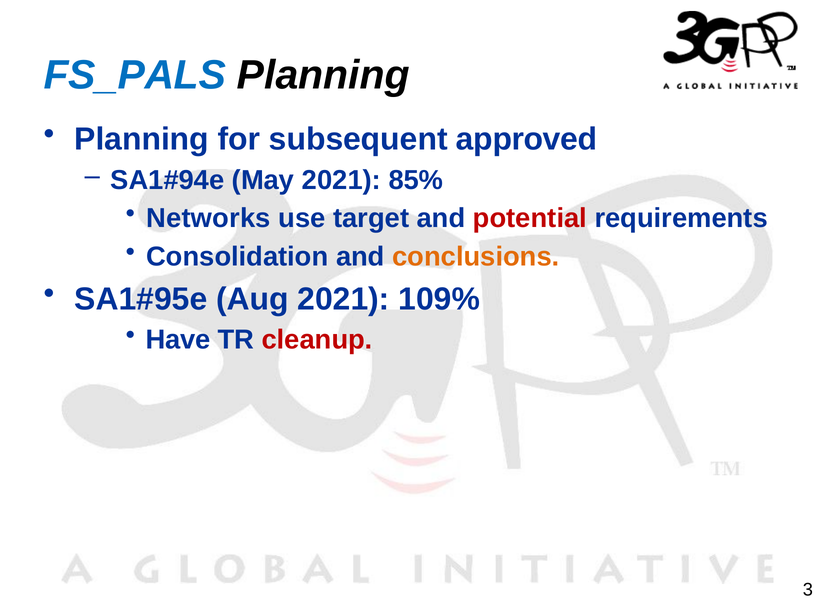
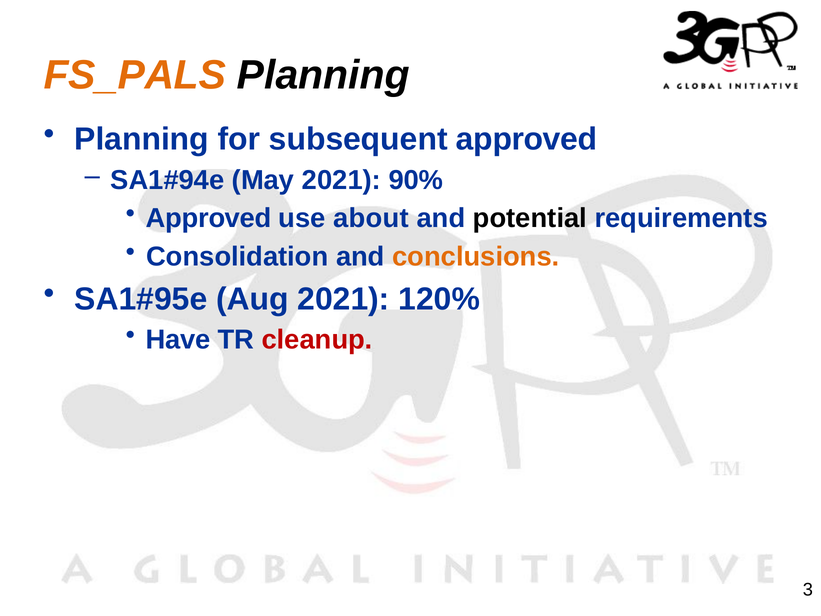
FS_PALS colour: blue -> orange (135, 75)
85%: 85% -> 90% (416, 180)
Networks: Networks -> Approved (209, 218)
target: target -> about (371, 218)
potential colour: red -> black (530, 218)
109%: 109% -> 120% (439, 299)
